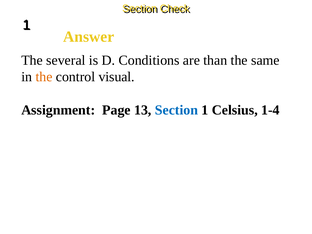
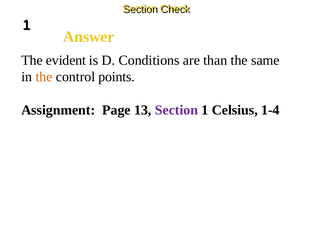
several: several -> evident (66, 60)
visual: visual -> points (117, 77)
Section colour: blue -> purple (176, 110)
